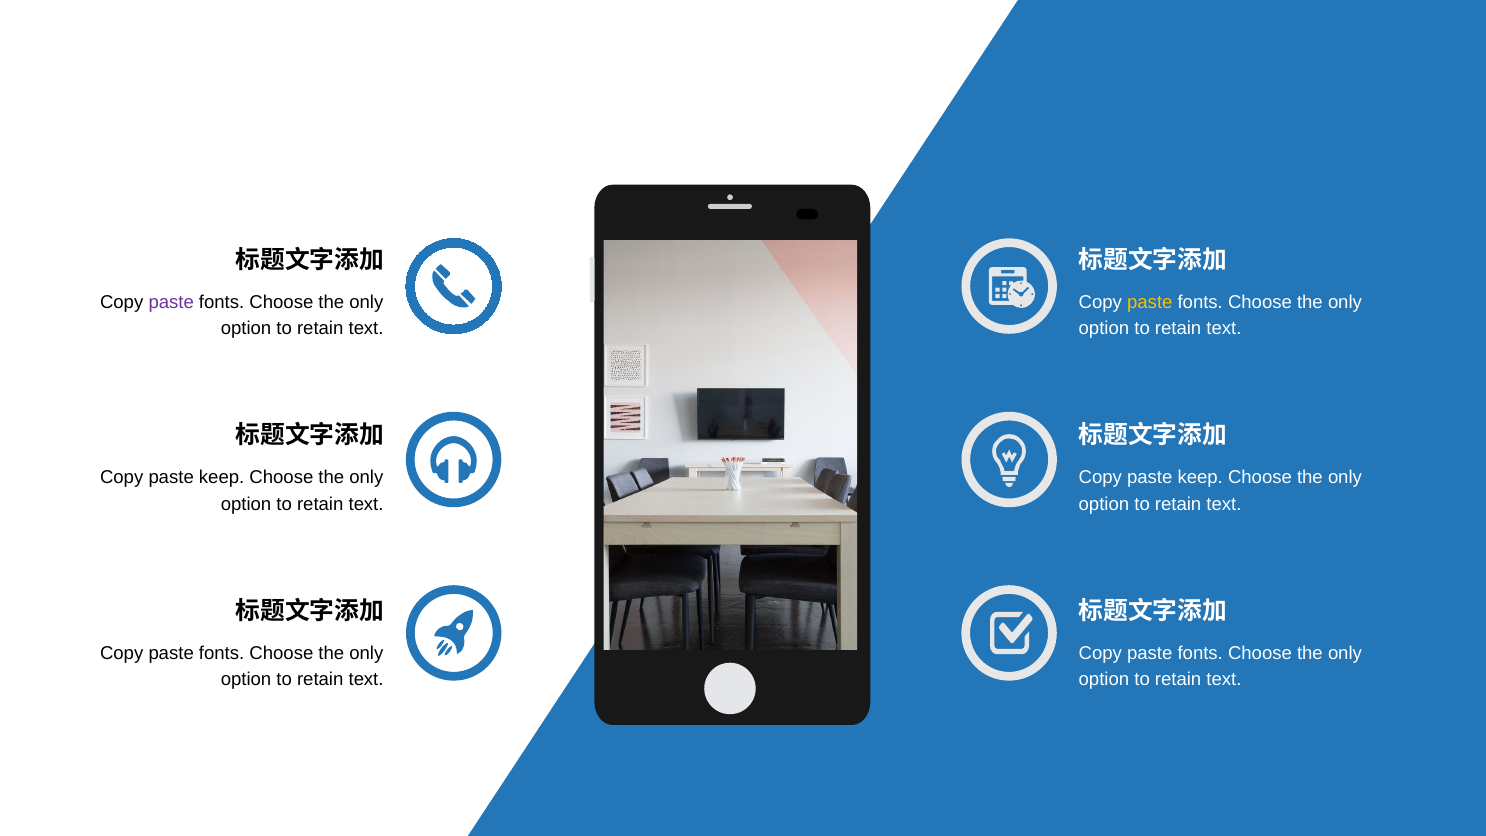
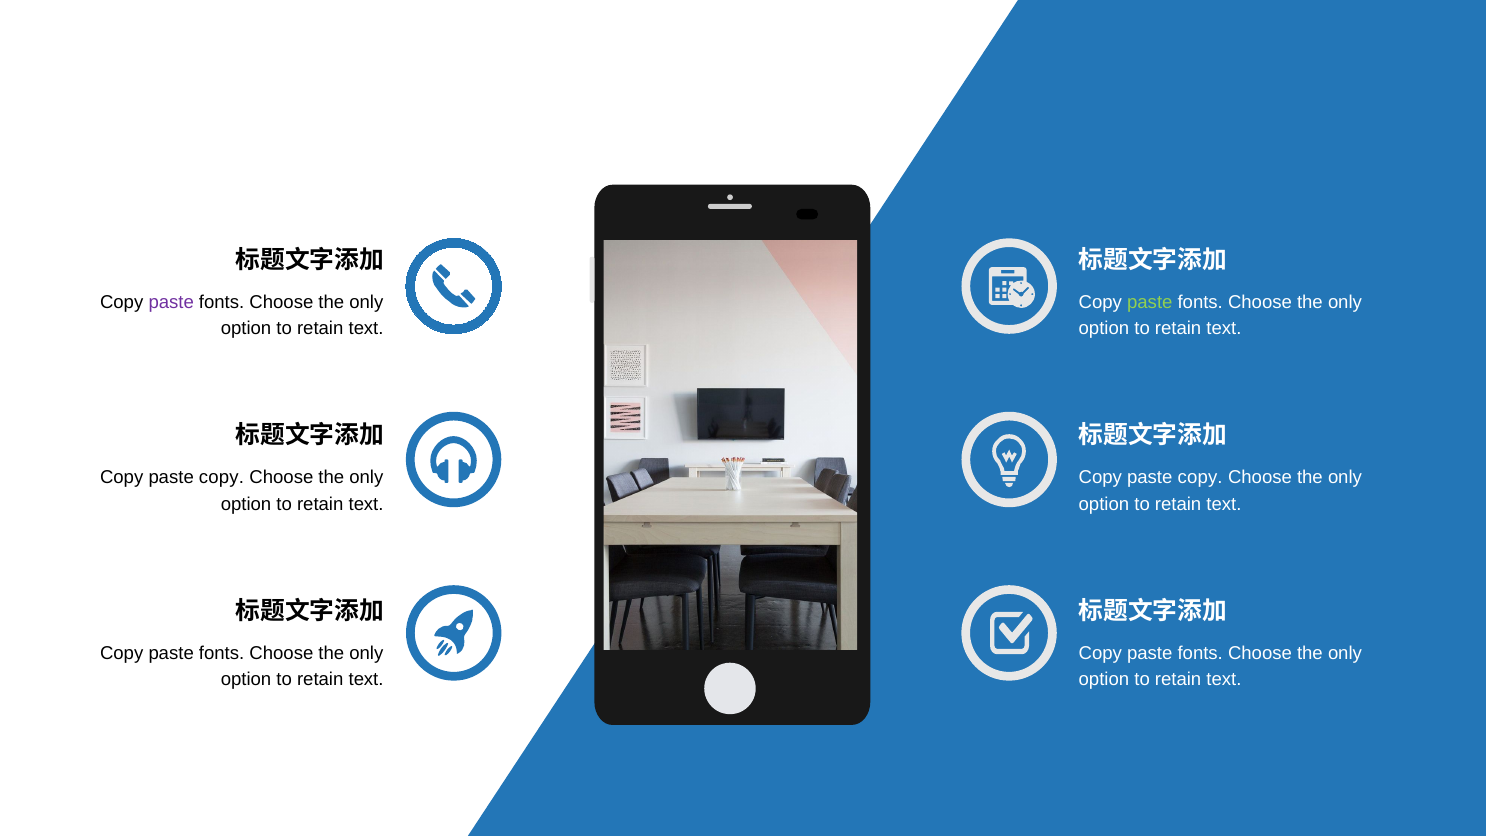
paste colour: yellow -> light green (1150, 302)
keep: keep -> copy (221, 477)
keep: keep -> copy (1200, 477)
